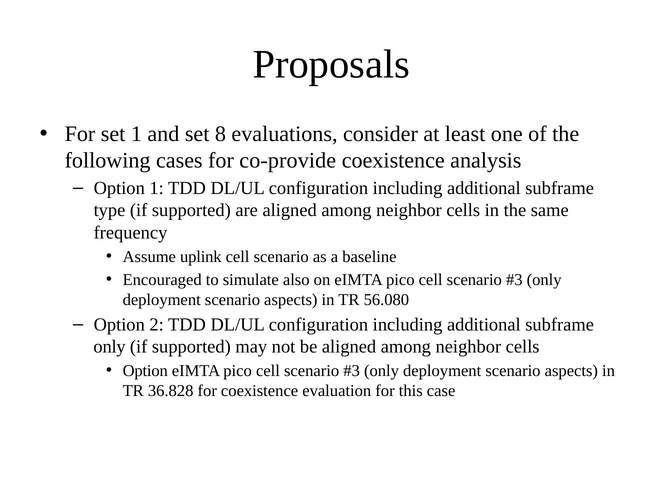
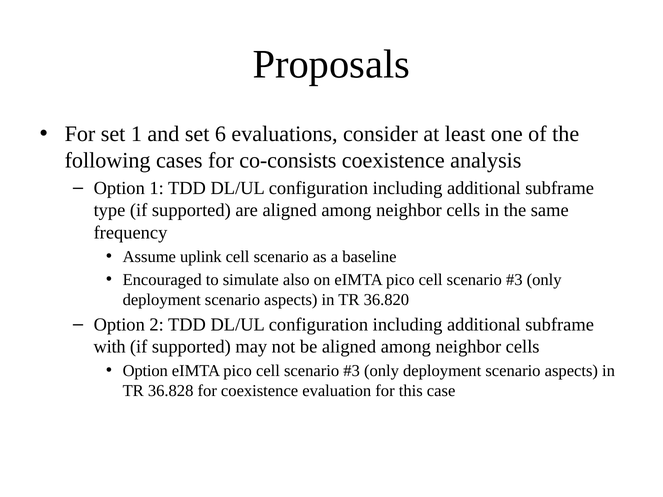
8: 8 -> 6 (220, 134)
co-provide: co-provide -> co-consists (288, 161)
56.080: 56.080 -> 36.820 (386, 300)
only: only -> with (110, 347)
